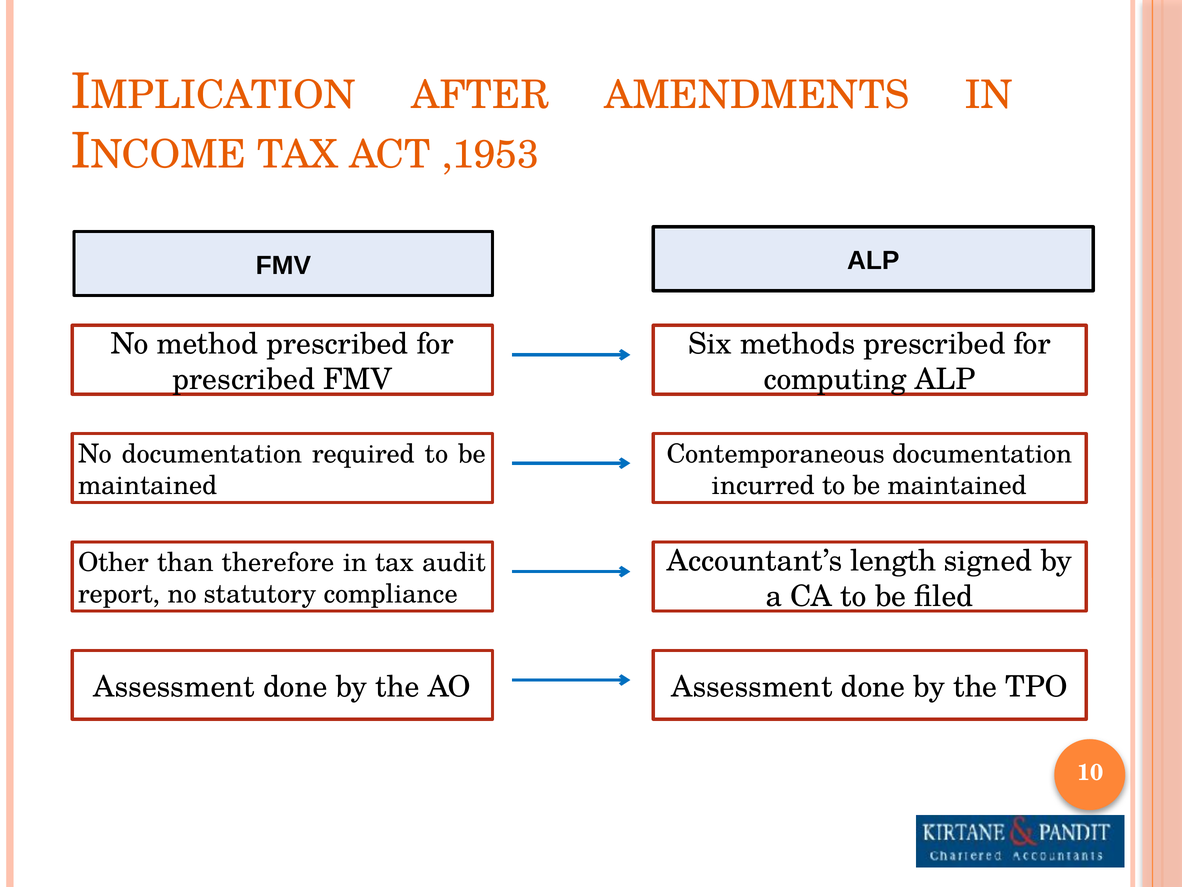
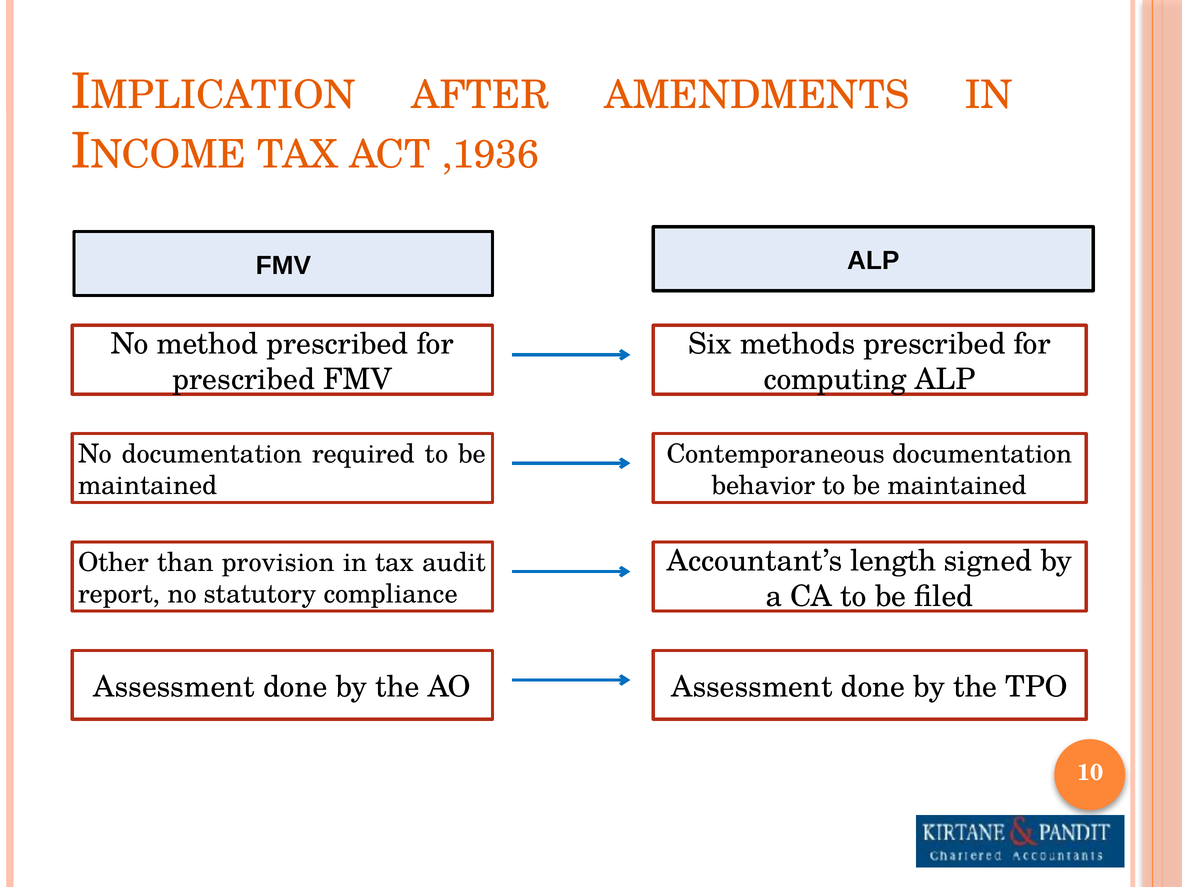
,1953: ,1953 -> ,1936 (490, 155)
incurred: incurred -> behavior (764, 485)
therefore: therefore -> provision (278, 562)
